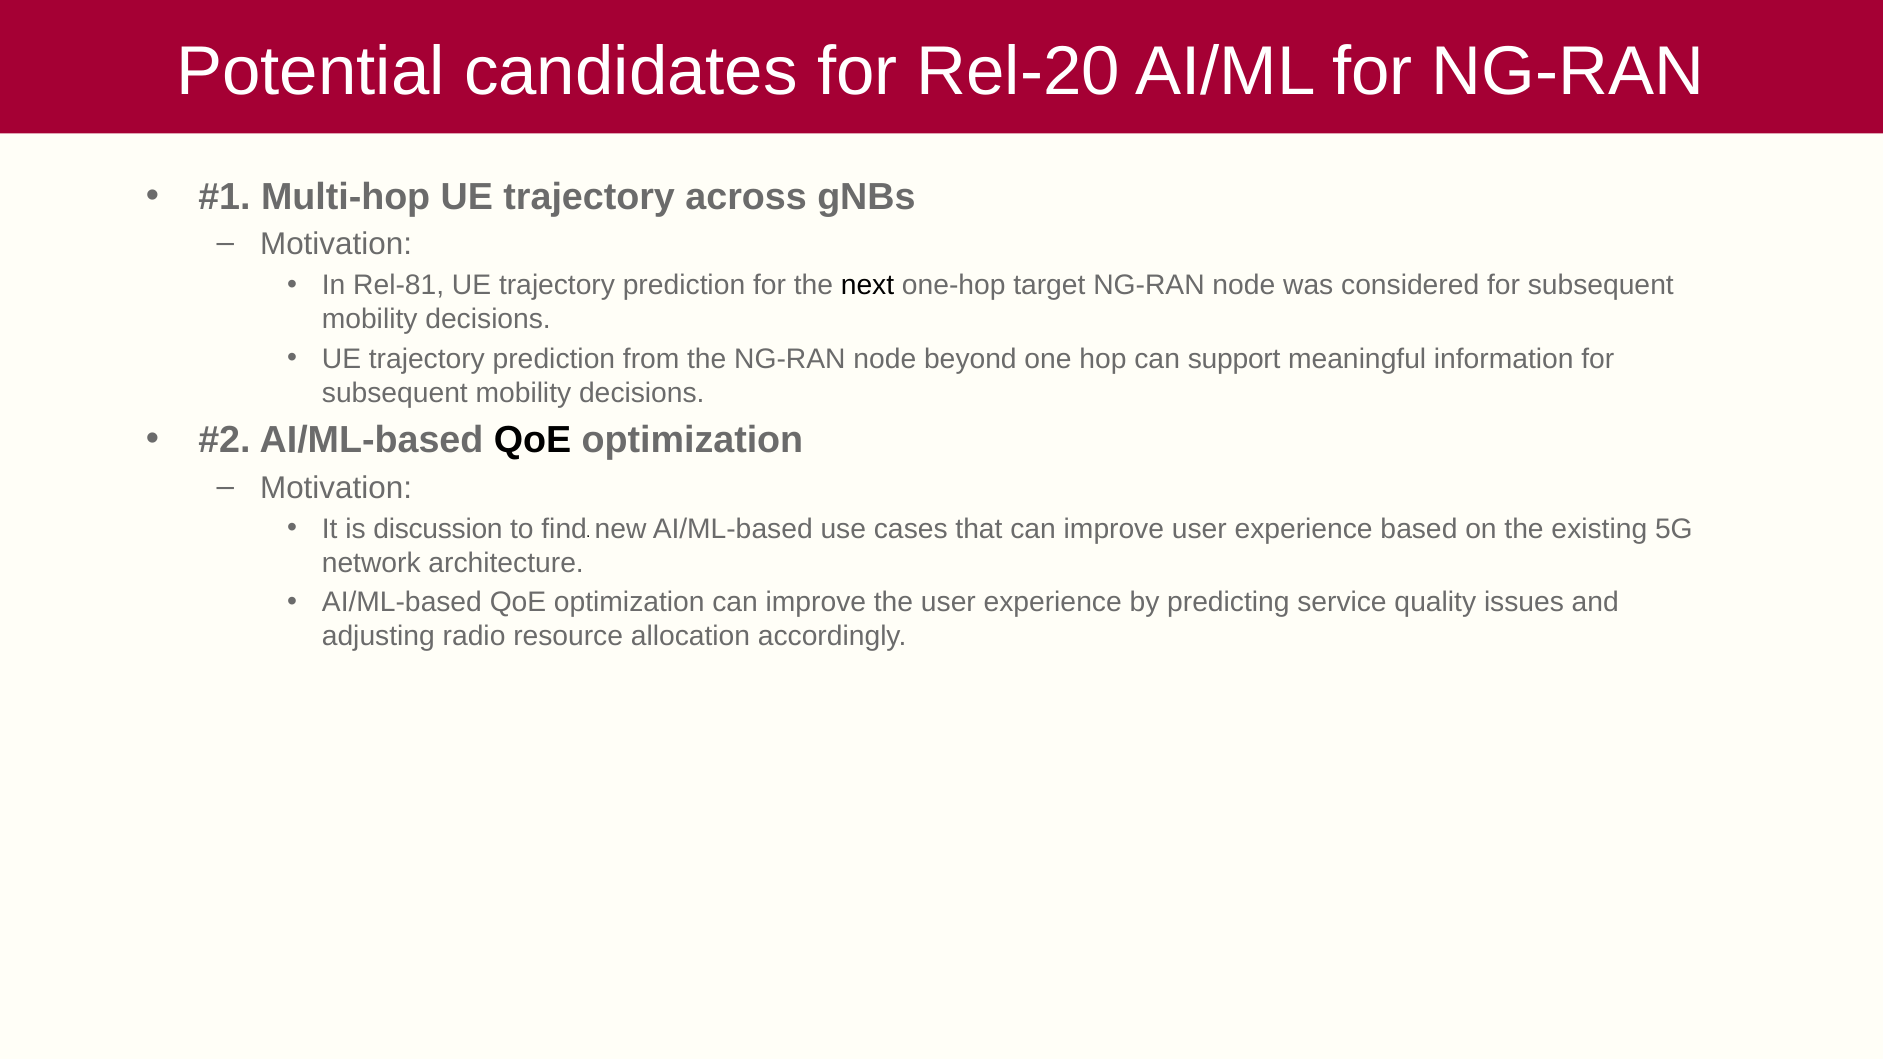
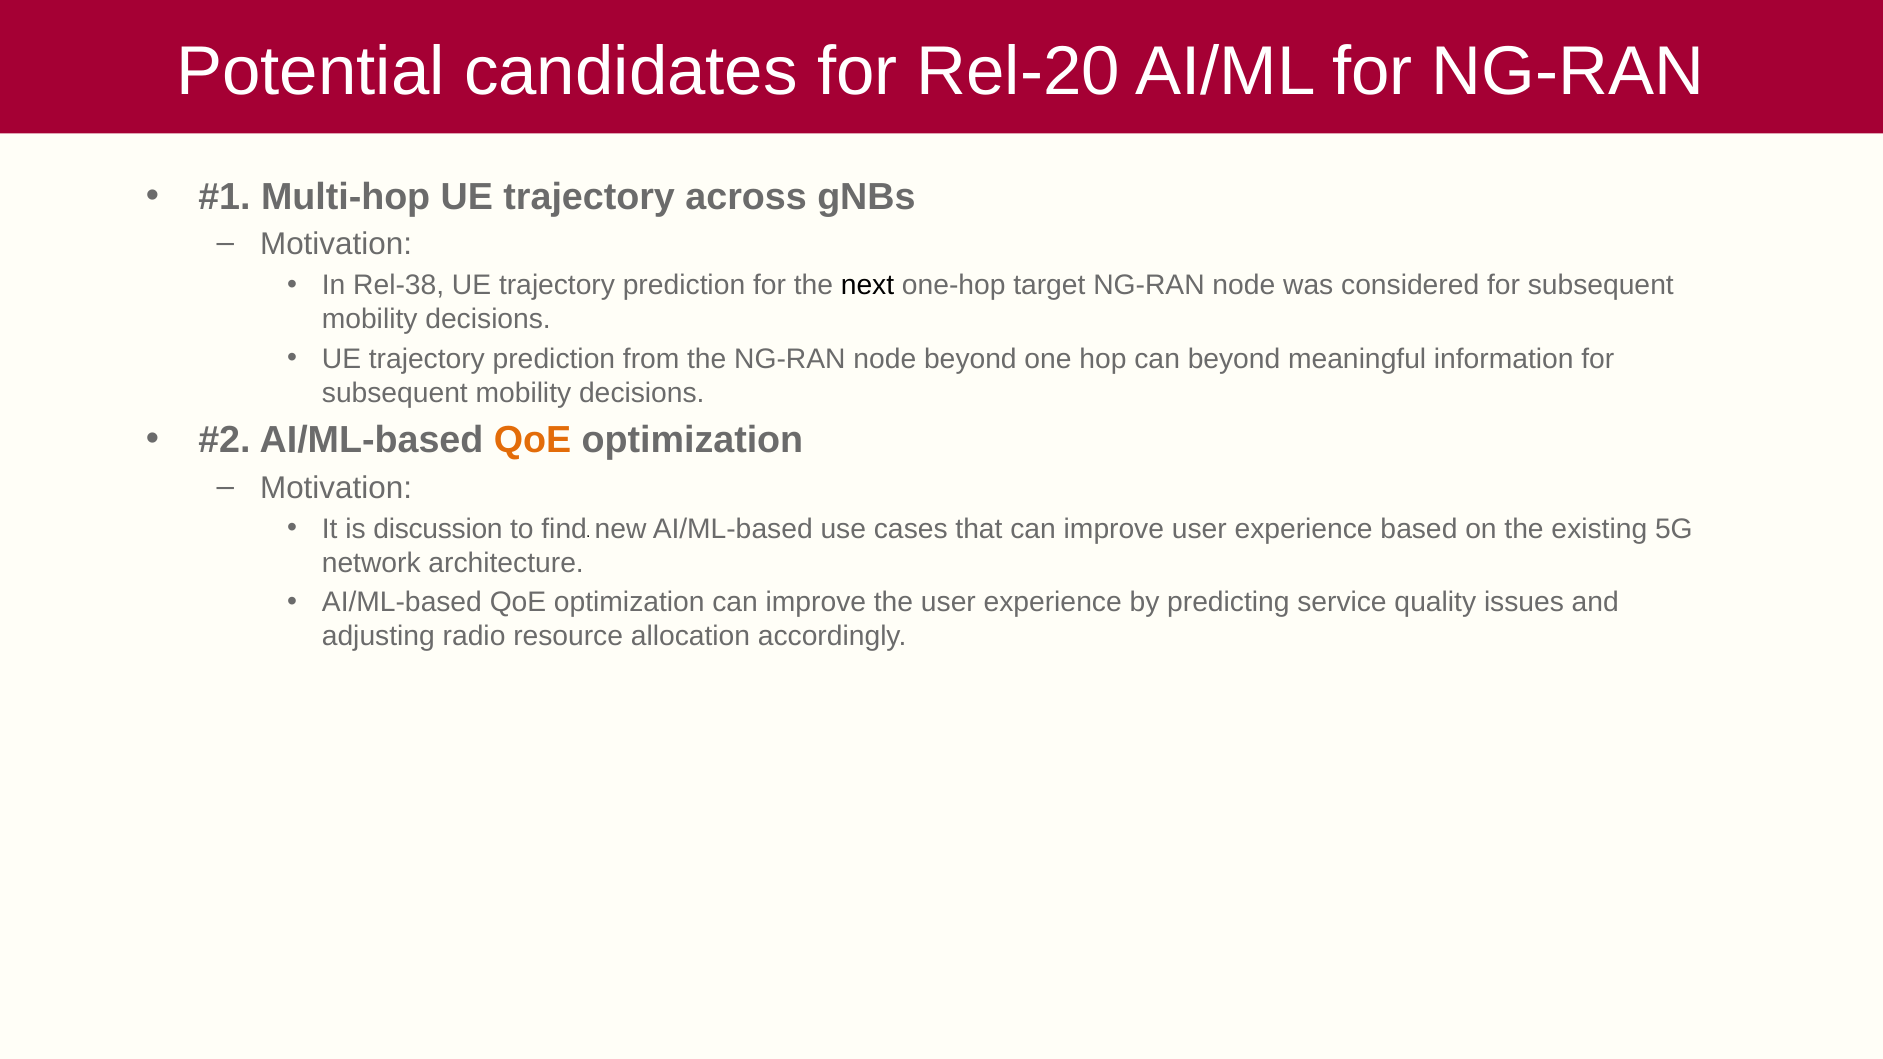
Rel-81: Rel-81 -> Rel-38 (399, 286)
can support: support -> beyond (1234, 359)
QoE colour: black -> orange (532, 441)
